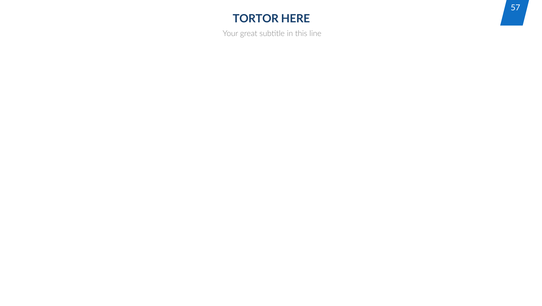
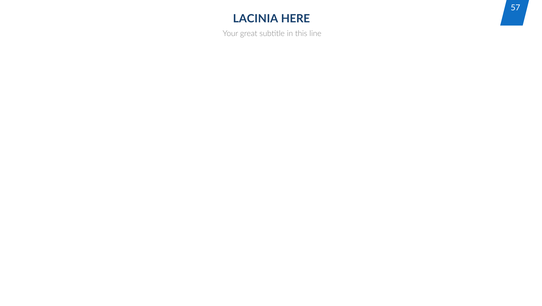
TORTOR: TORTOR -> LACINIA (256, 19)
